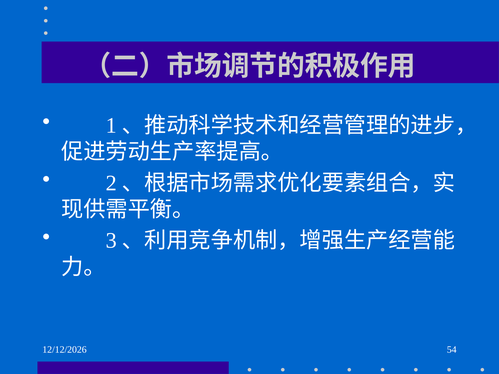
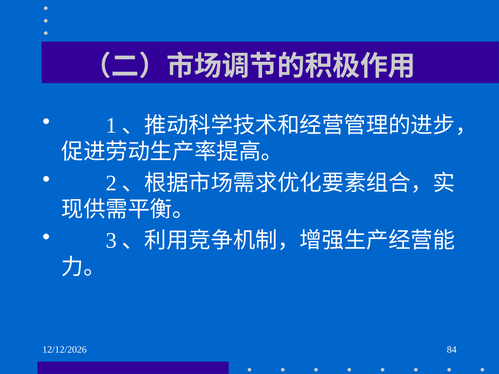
54: 54 -> 84 (452, 350)
